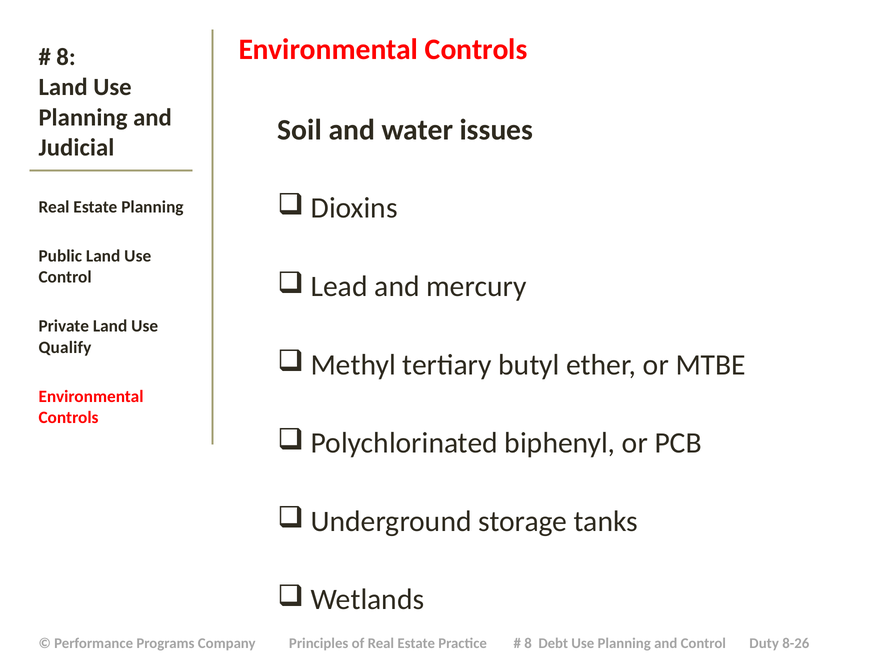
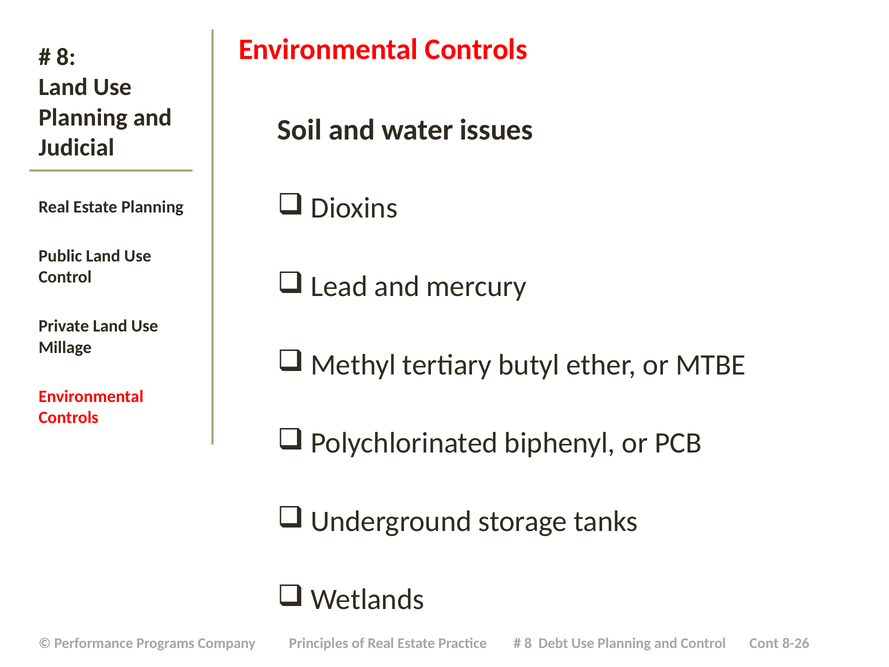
Qualify: Qualify -> Millage (65, 347)
Duty: Duty -> Cont (764, 643)
